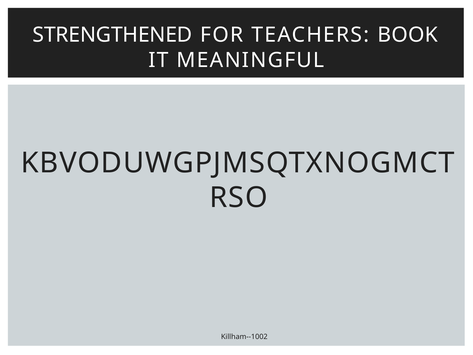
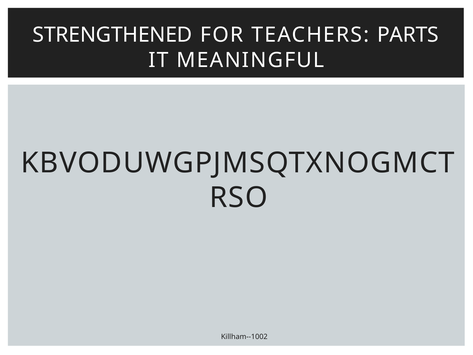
BOOK: BOOK -> PARTS (408, 35)
